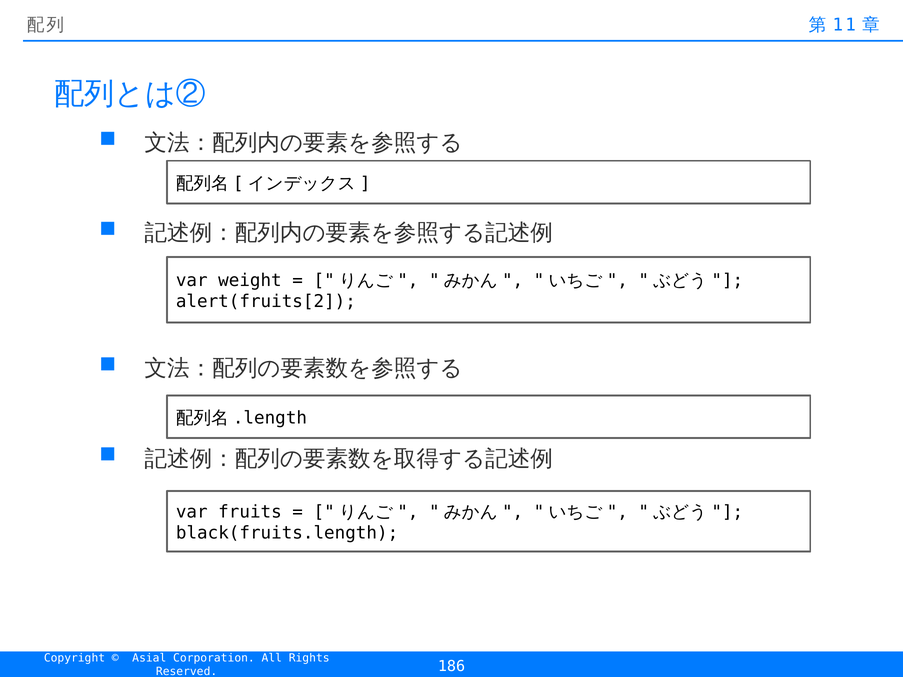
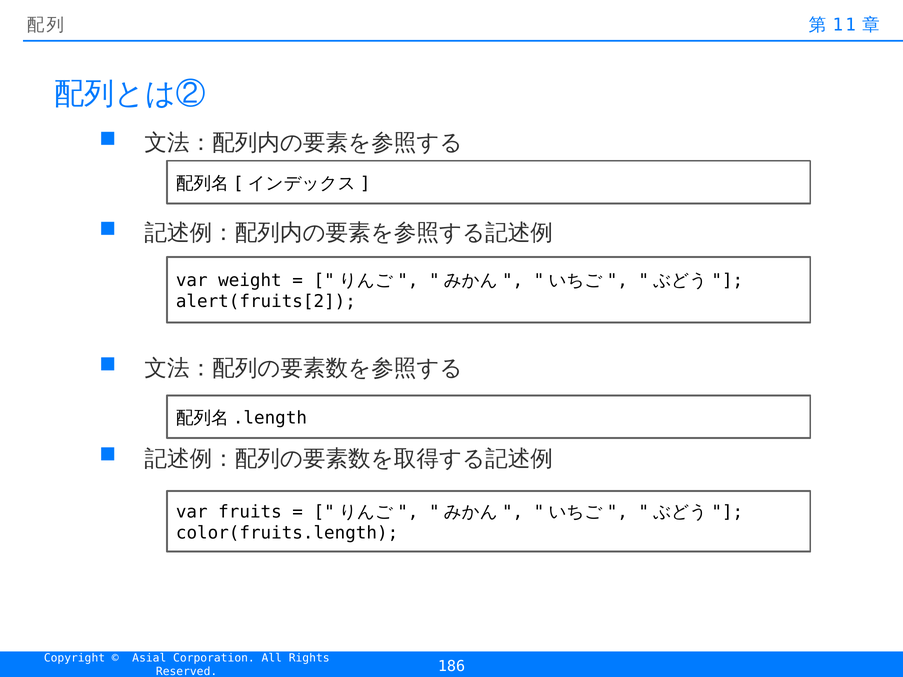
black(fruits.length: black(fruits.length -> color(fruits.length (287, 533)
